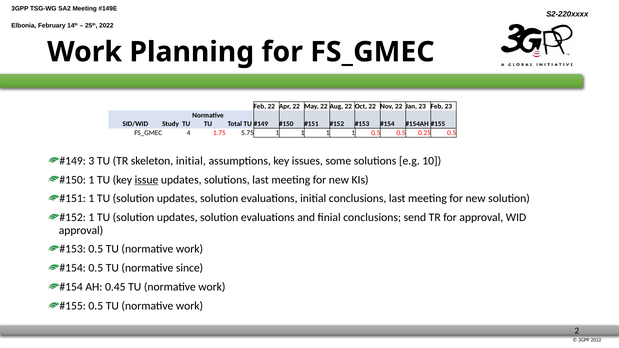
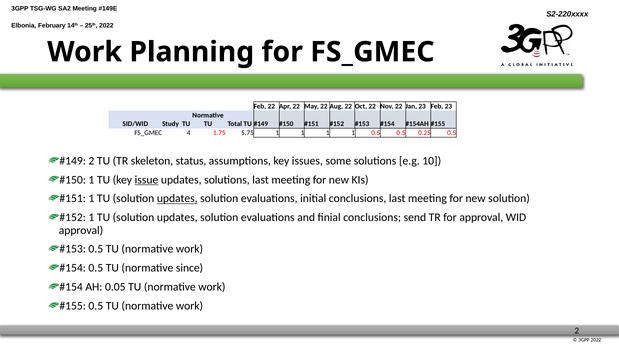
3: 3 -> 2 (91, 161)
skeleton initial: initial -> status (191, 161)
updates underline: none -> present (177, 199)
0.45: 0.45 -> 0.05 (115, 287)
